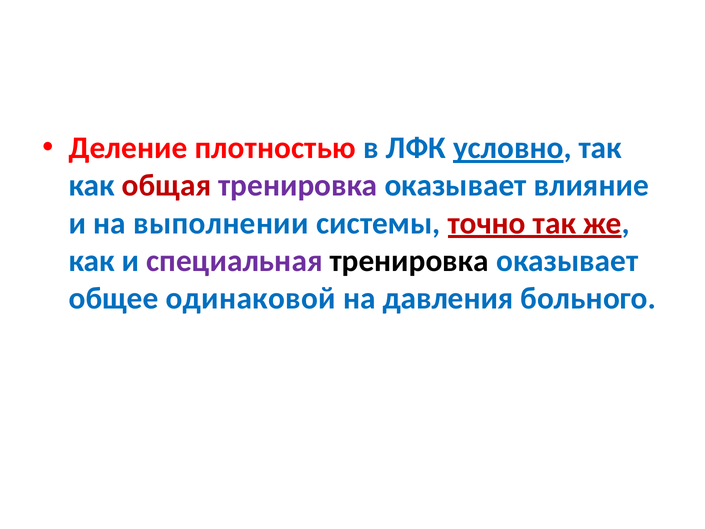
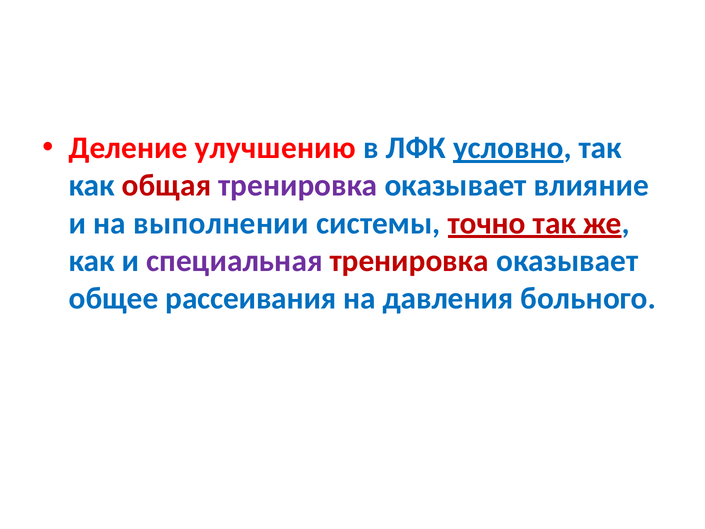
плотностью: плотностью -> улучшению (275, 148)
тренировка colour: black -> red (409, 261)
одинаковой: одинаковой -> рассеивания (251, 298)
